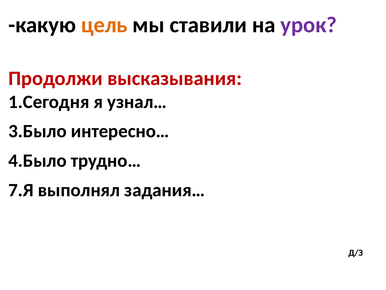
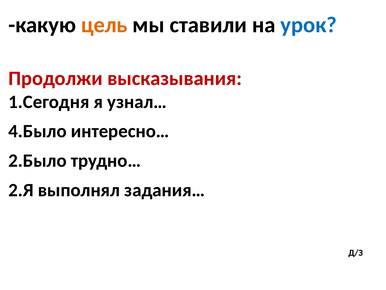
урок colour: purple -> blue (309, 25)
3.Было: 3.Было -> 4.Было (38, 131)
4.Было: 4.Было -> 2.Было (38, 160)
7.Я: 7.Я -> 2.Я (21, 190)
